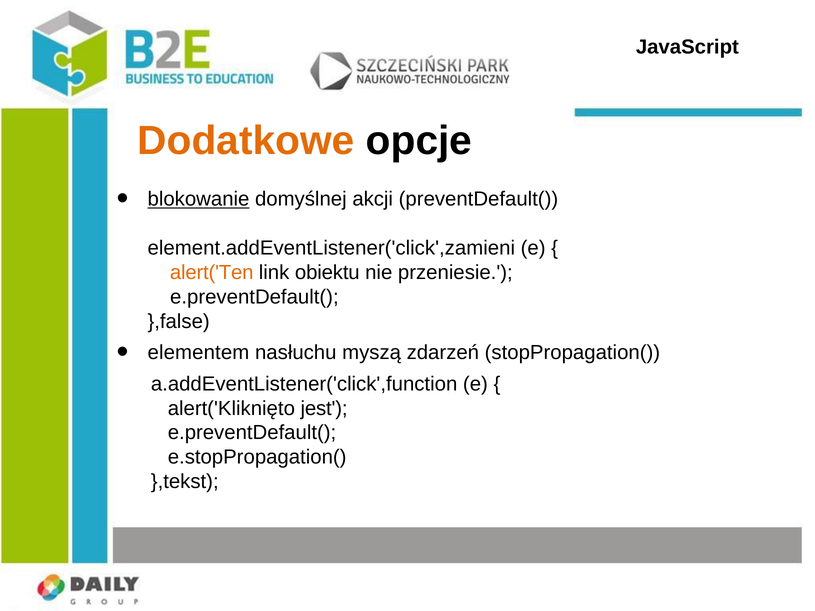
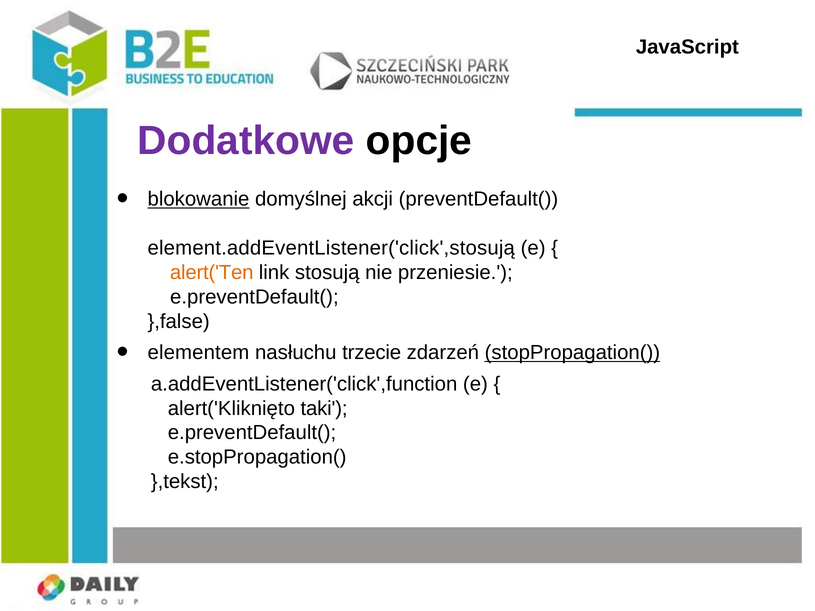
Dodatkowe colour: orange -> purple (246, 141)
element.addEventListener('click',zamieni: element.addEventListener('click',zamieni -> element.addEventListener('click',stosują (331, 248)
obiektu: obiektu -> stosują (327, 273)
myszą: myszą -> trzecie (372, 353)
stopPropagation( underline: none -> present (572, 353)
jest: jest -> taki (324, 408)
